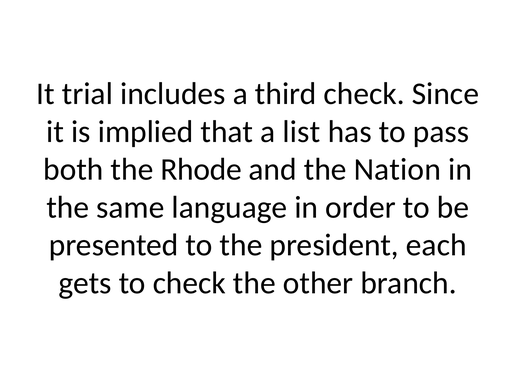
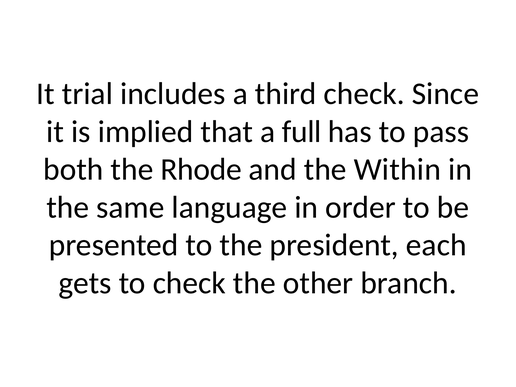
list: list -> full (302, 132)
Nation: Nation -> Within (397, 169)
